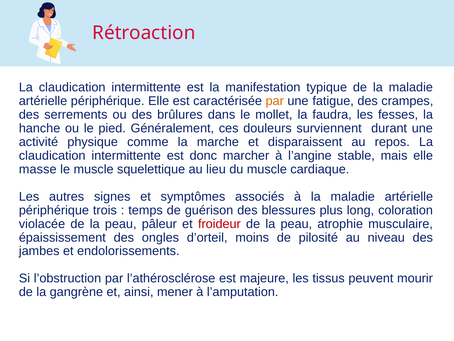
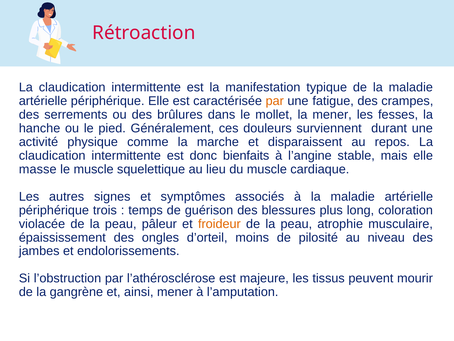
la faudra: faudra -> mener (332, 115)
marcher: marcher -> bienfaits (246, 155)
froideur colour: red -> orange (219, 224)
